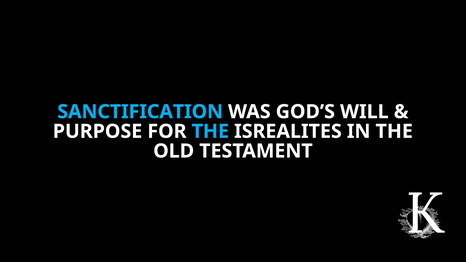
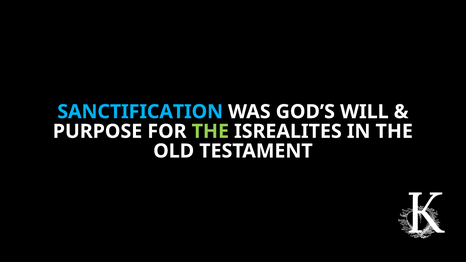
THE colour: light blue -> light green (210, 131)
